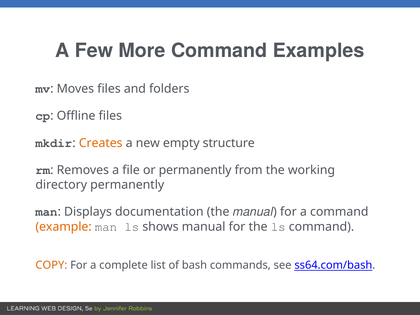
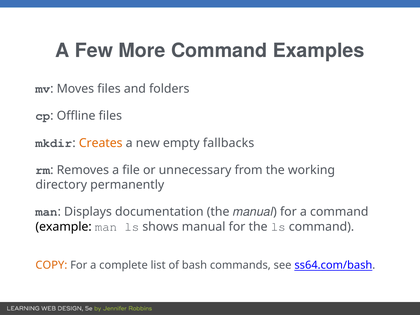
structure: structure -> fallbacks (229, 143)
or permanently: permanently -> unnecessary (195, 170)
example colour: orange -> black (64, 227)
